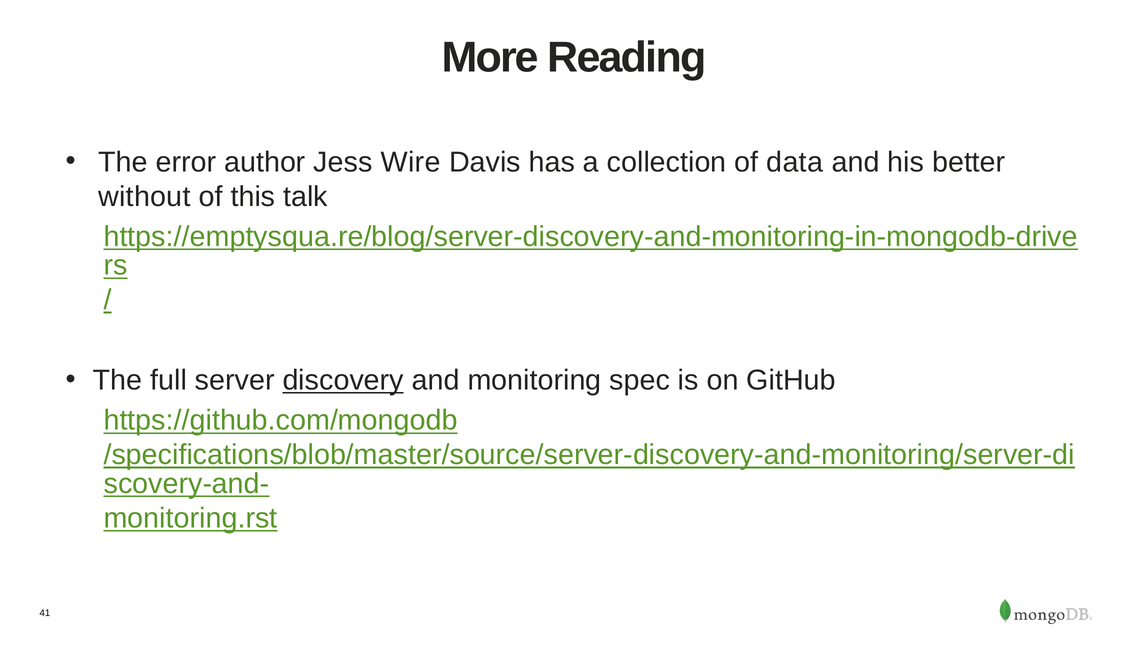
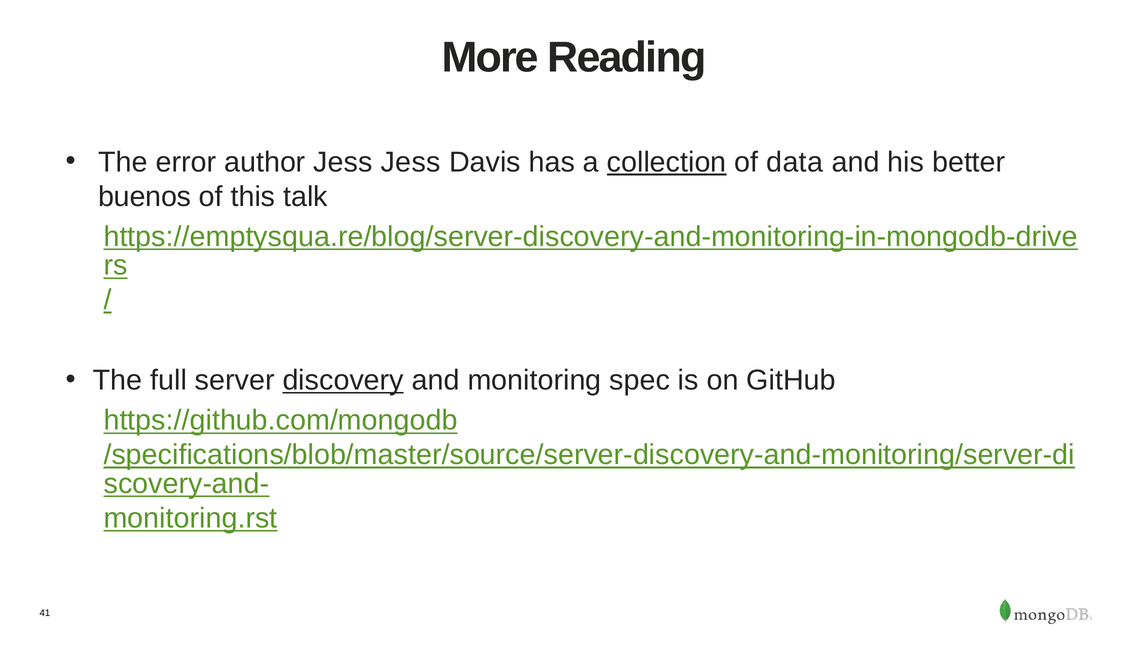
Jess Wire: Wire -> Jess (411, 162)
collection underline: none -> present (667, 162)
without: without -> buenos (145, 196)
